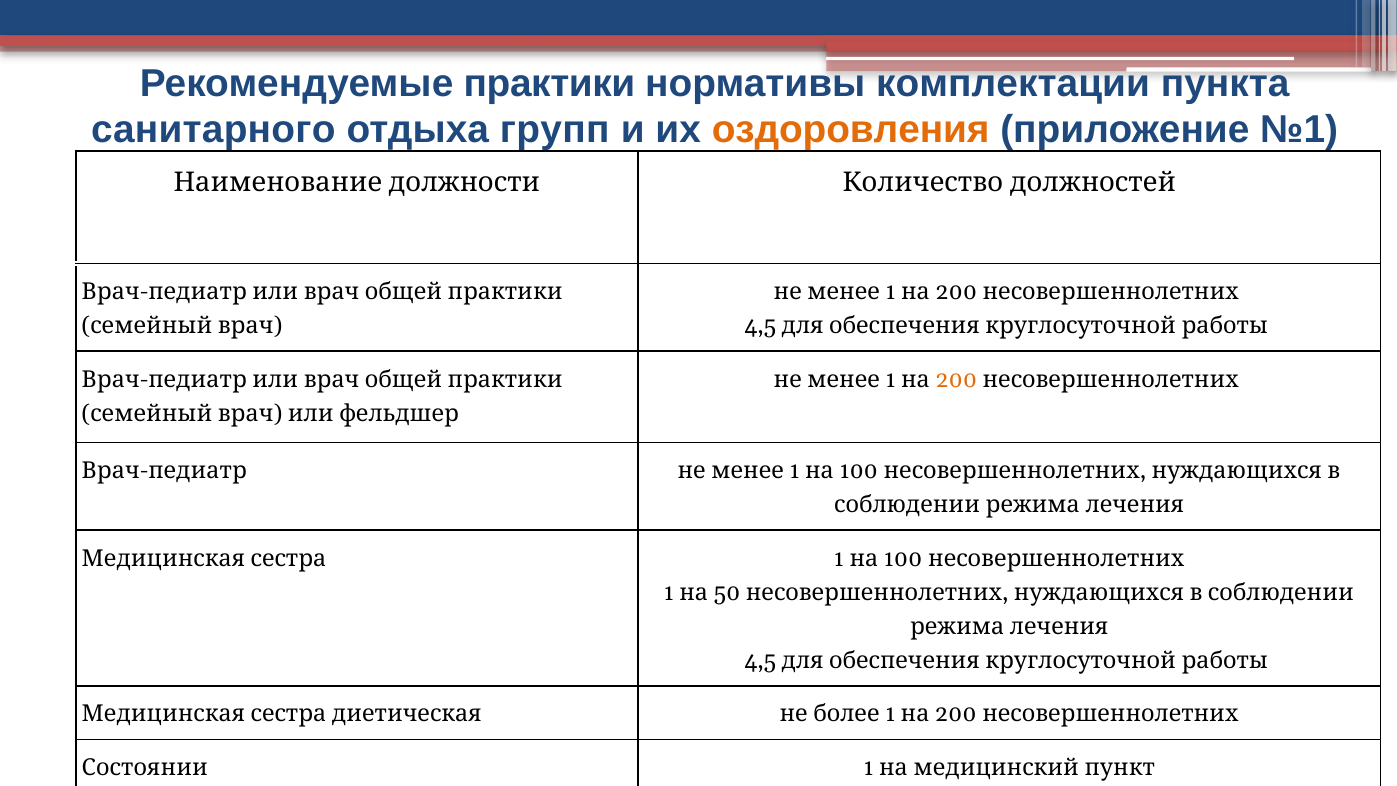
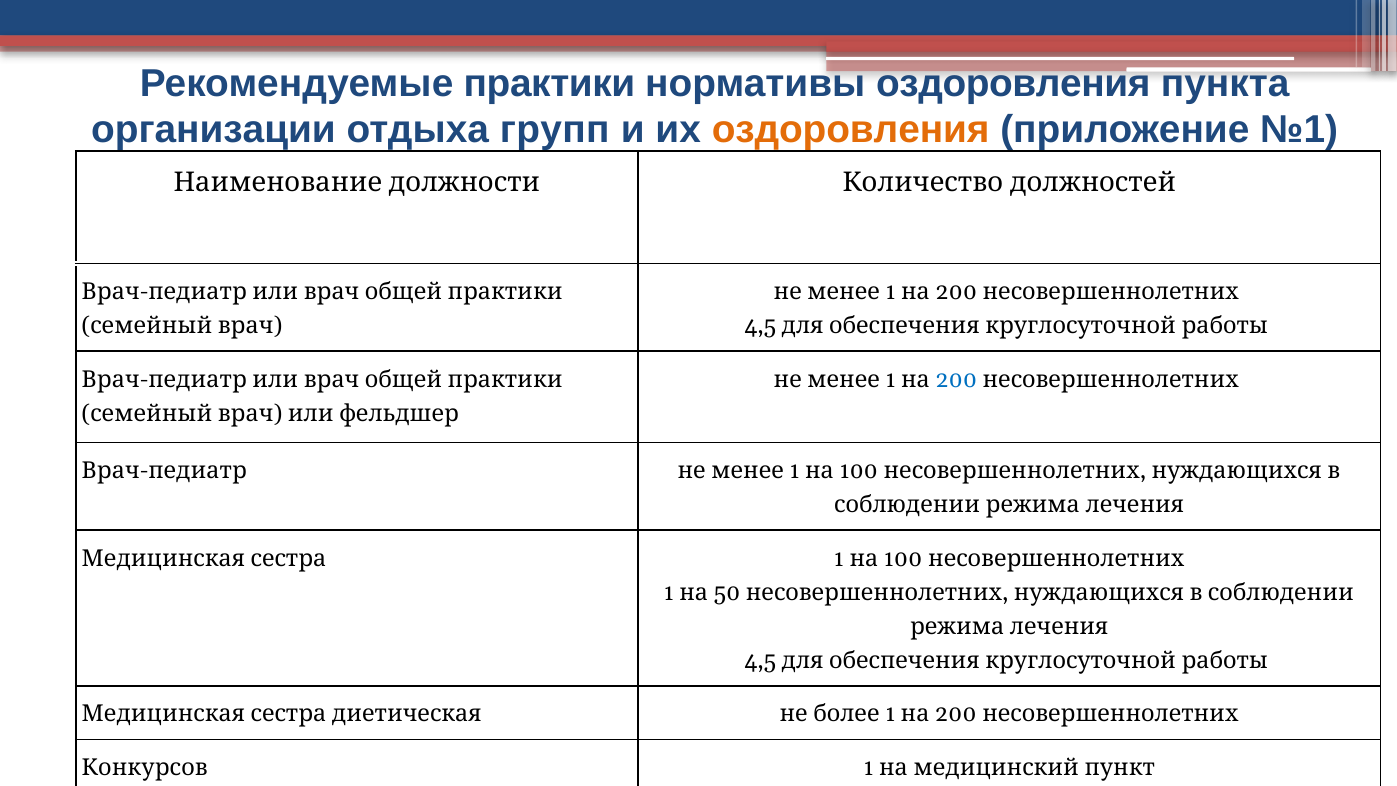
нормативы комплектации: комплектации -> оздоровления (1013, 83)
санитарного: санитарного -> организации (213, 130)
200 colour: orange -> blue (956, 379)
Состоянии: Состоянии -> Конкурсов (145, 767)
